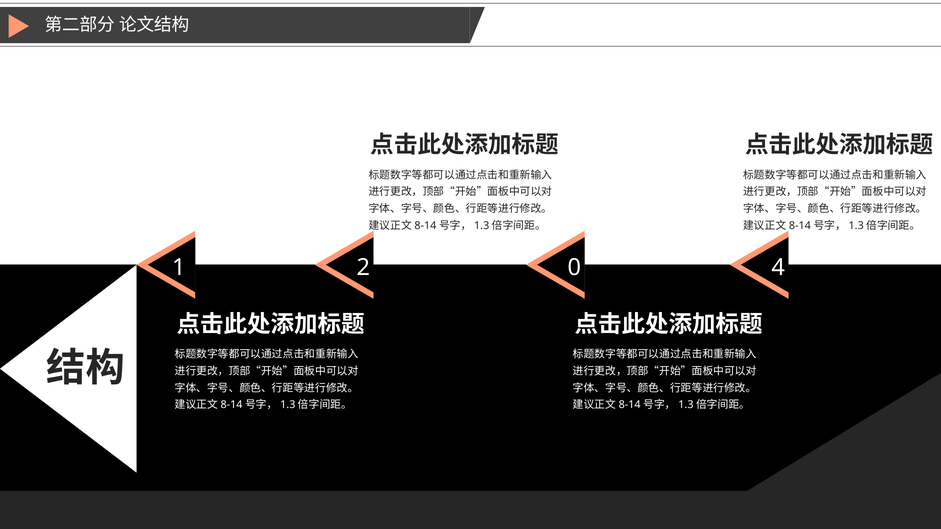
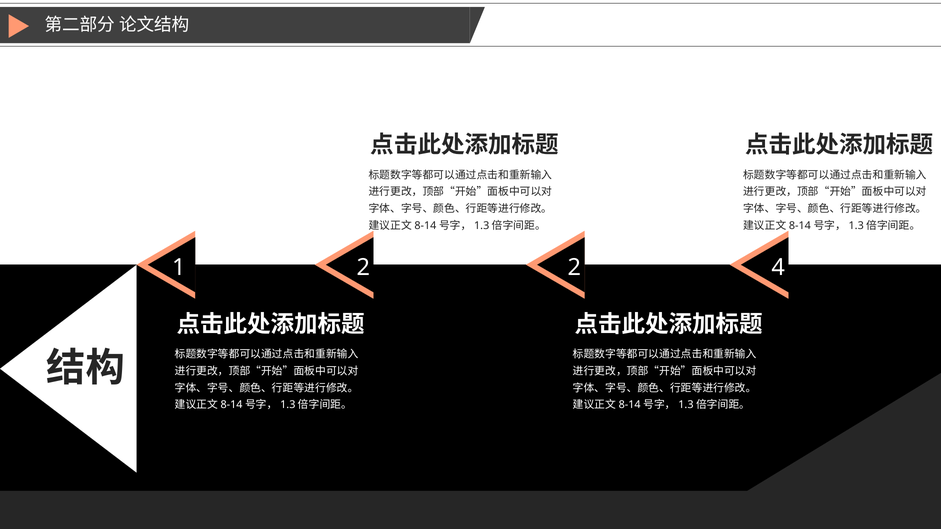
2 0: 0 -> 2 (574, 268)
